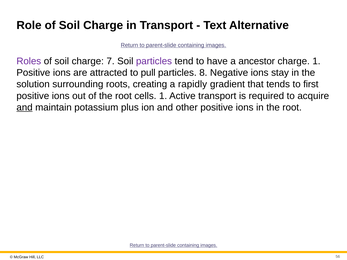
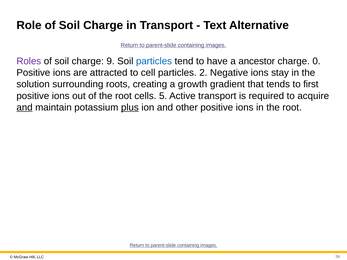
7: 7 -> 9 (111, 61)
particles colour: purple -> blue (154, 61)
charge 1: 1 -> 0 (316, 61)
pull: pull -> cell (148, 73)
8: 8 -> 2 (203, 73)
rapidly: rapidly -> growth (193, 84)
cells 1: 1 -> 5 (163, 96)
plus underline: none -> present (130, 108)
